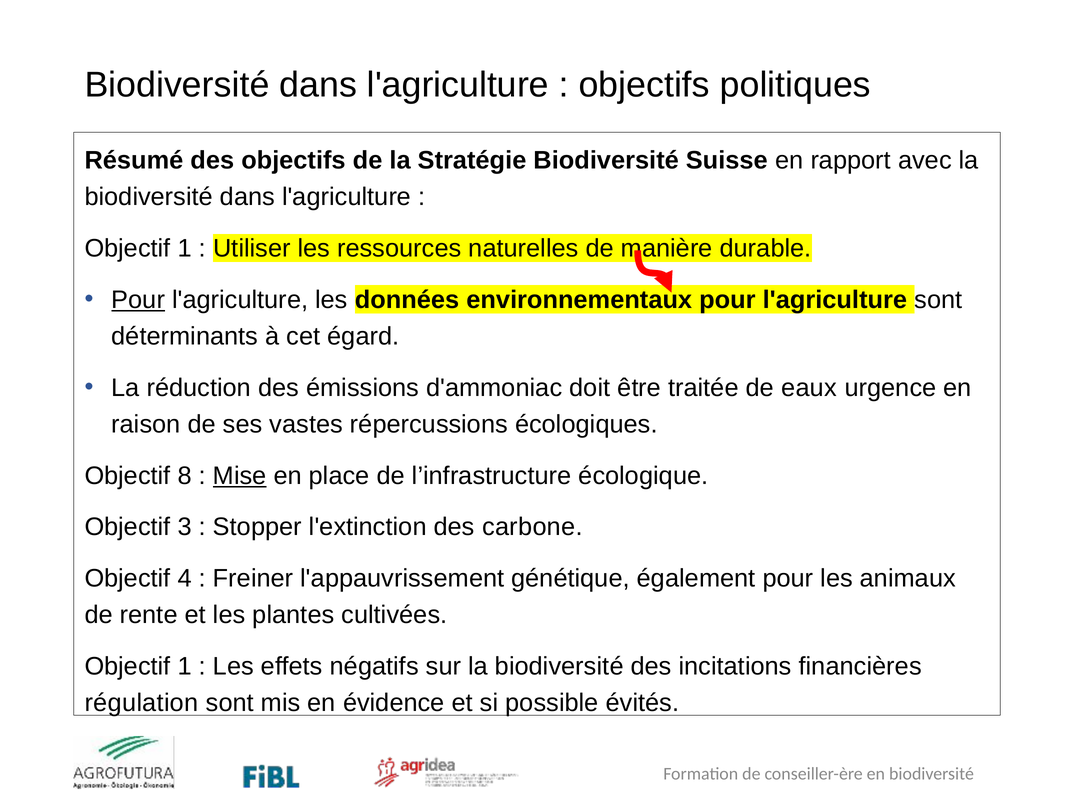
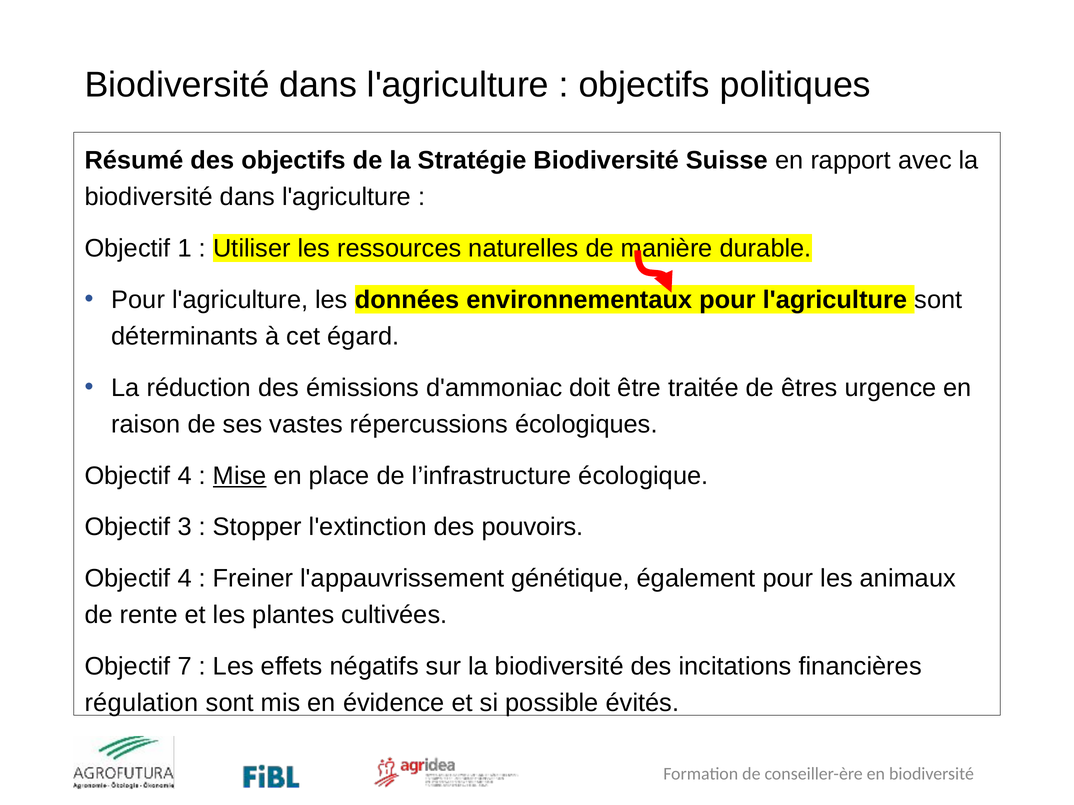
Pour underline: present -> none (138, 300)
eaux: eaux -> êtres (809, 388)
8: 8 -> 4 (185, 476)
carbone: carbone -> pouvoirs (533, 527)
1: 1 -> 7 (185, 667)
